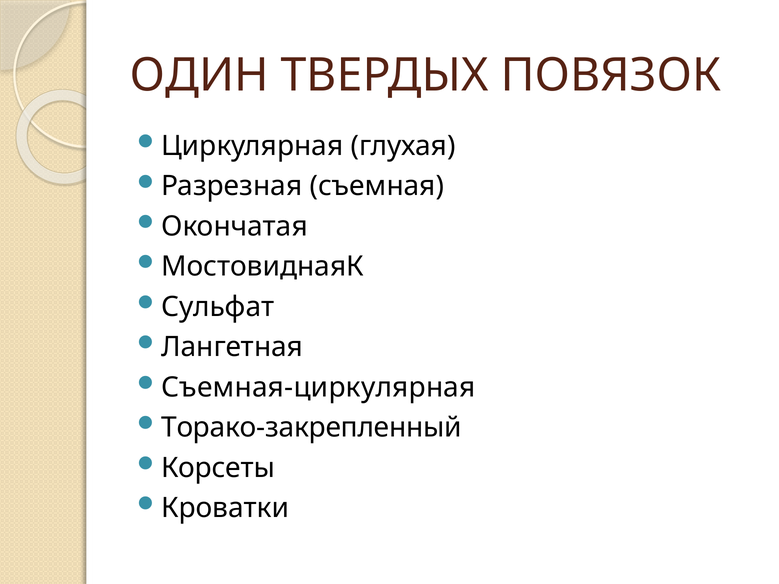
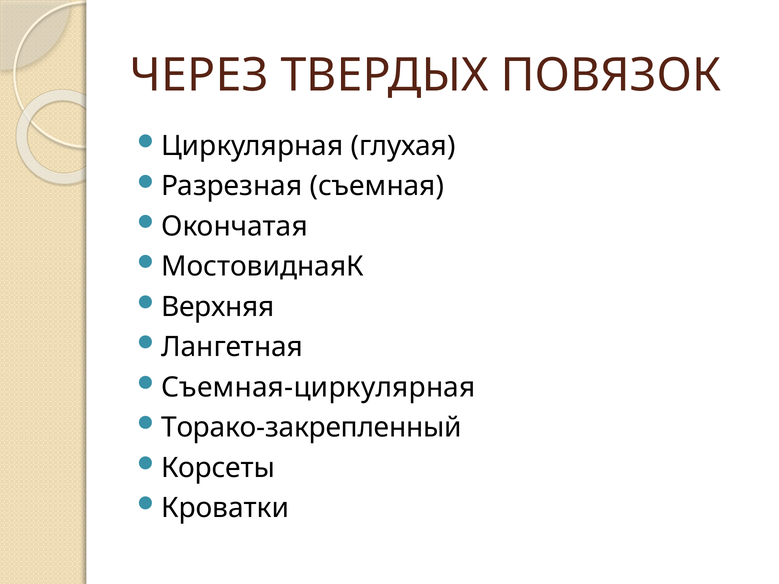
ОДИН: ОДИН -> ЧЕРЕЗ (199, 75)
Сульфат: Сульфат -> Верхняя (218, 307)
